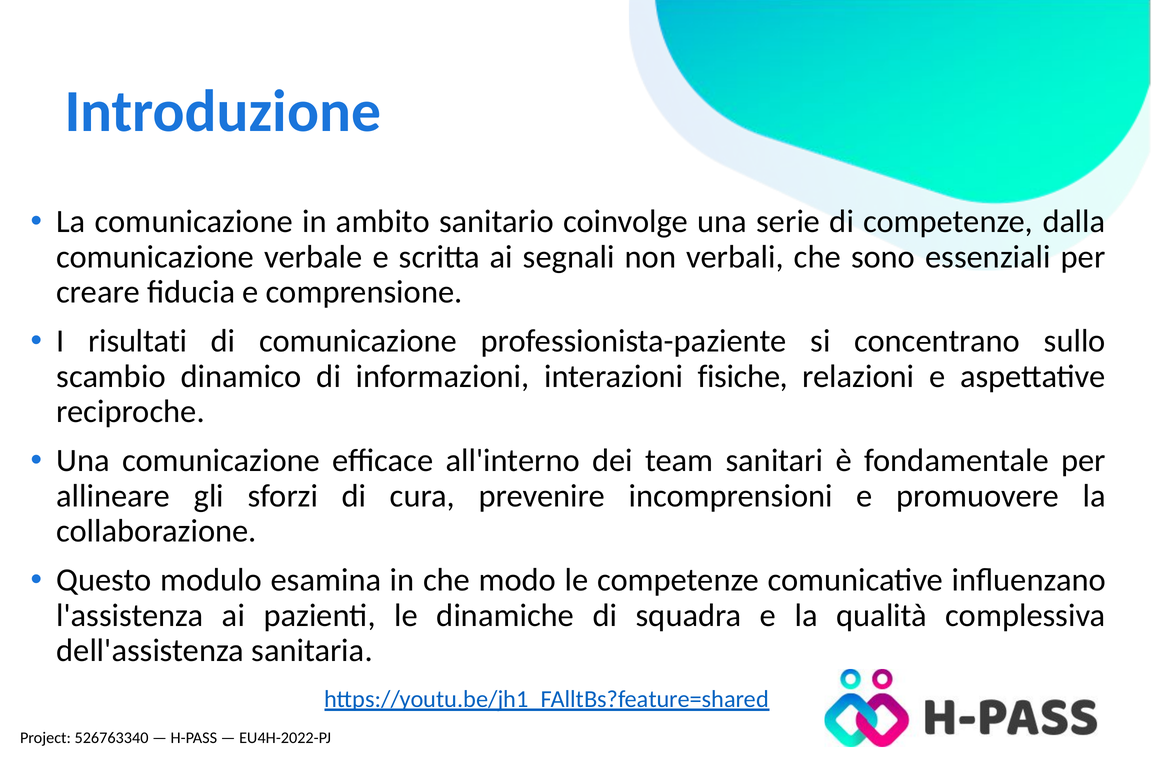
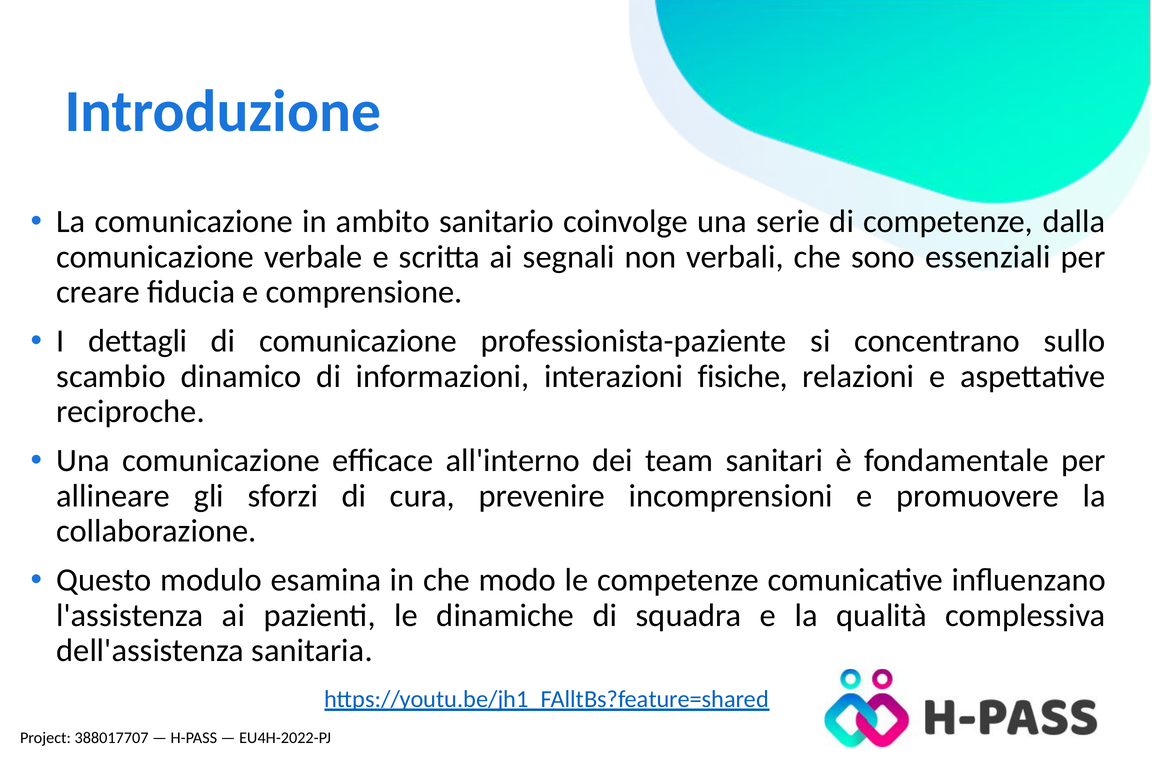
risultati: risultati -> dettagli (138, 341)
526763340: 526763340 -> 388017707 (112, 738)
